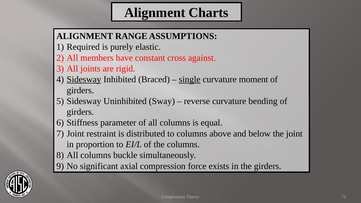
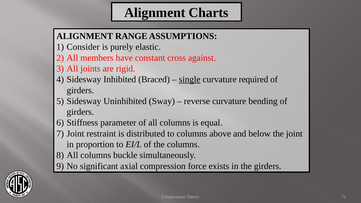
Required: Required -> Consider (83, 47)
Sidesway underline: present -> none (84, 79)
moment: moment -> required (253, 79)
